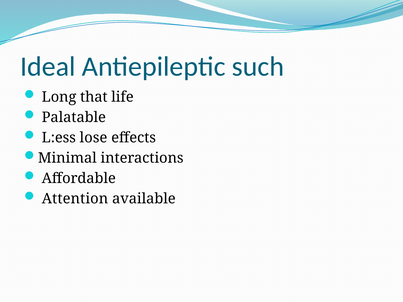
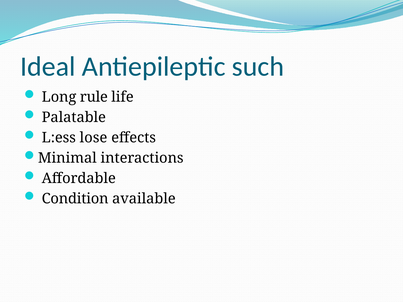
that: that -> rule (94, 97)
Attention: Attention -> Condition (75, 199)
